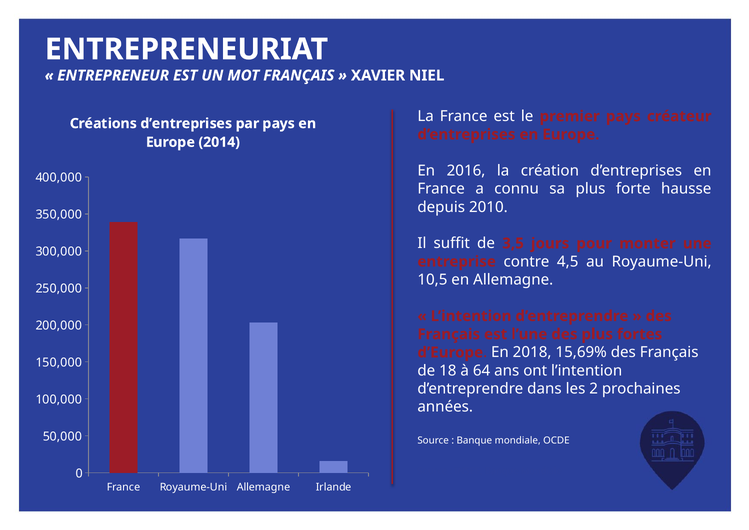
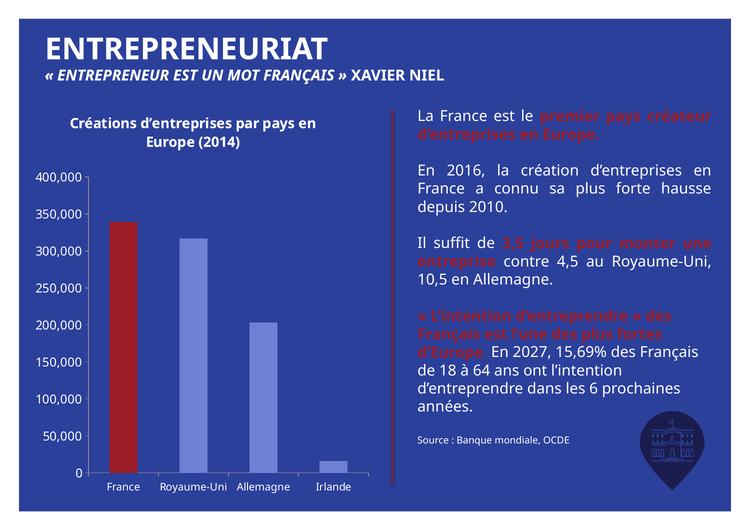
2018: 2018 -> 2027 (532, 352)
2: 2 -> 6 (594, 389)
